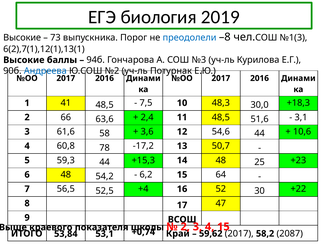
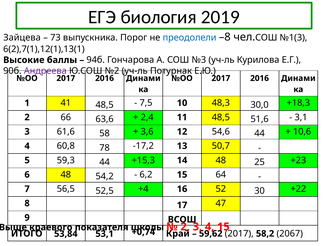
Высокие: Высокие -> Зайцева (22, 38)
Андреева colour: blue -> purple (45, 71)
2087: 2087 -> 2067 (290, 234)
